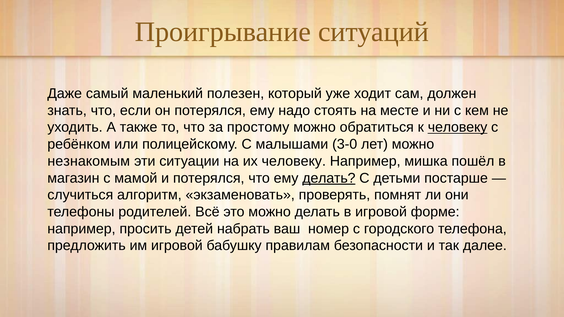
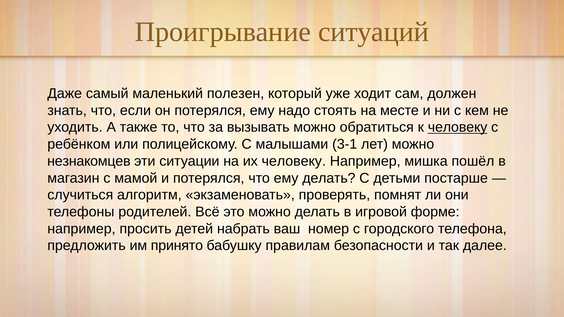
простому: простому -> вызывать (258, 127)
3-0: 3-0 -> 3-1 (345, 144)
незнакомым: незнакомым -> незнакомцев (89, 161)
делать underline: present -> none (329, 178)
им игровой: игровой -> принято (177, 246)
